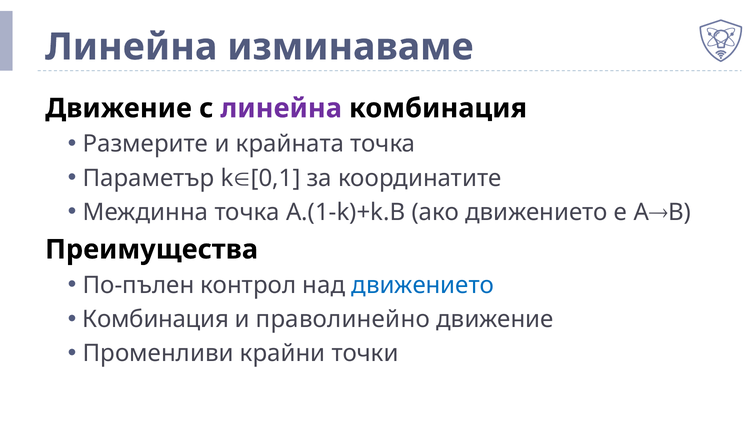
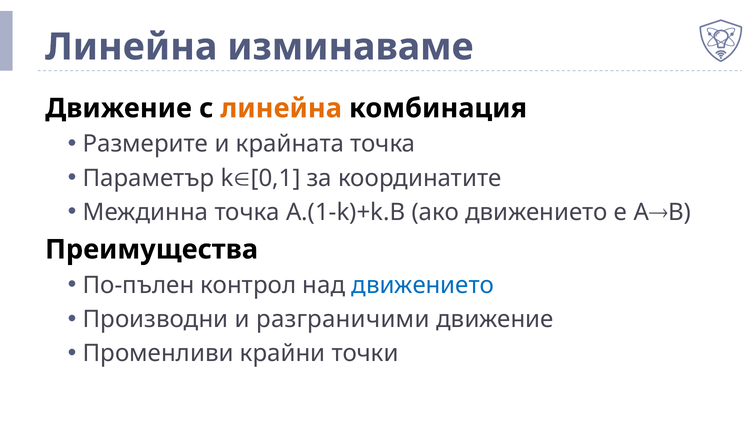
линейна colour: purple -> orange (281, 108)
Комбинация: Комбинация -> Производни (156, 319)
праволинейно: праволинейно -> разграничими (343, 319)
